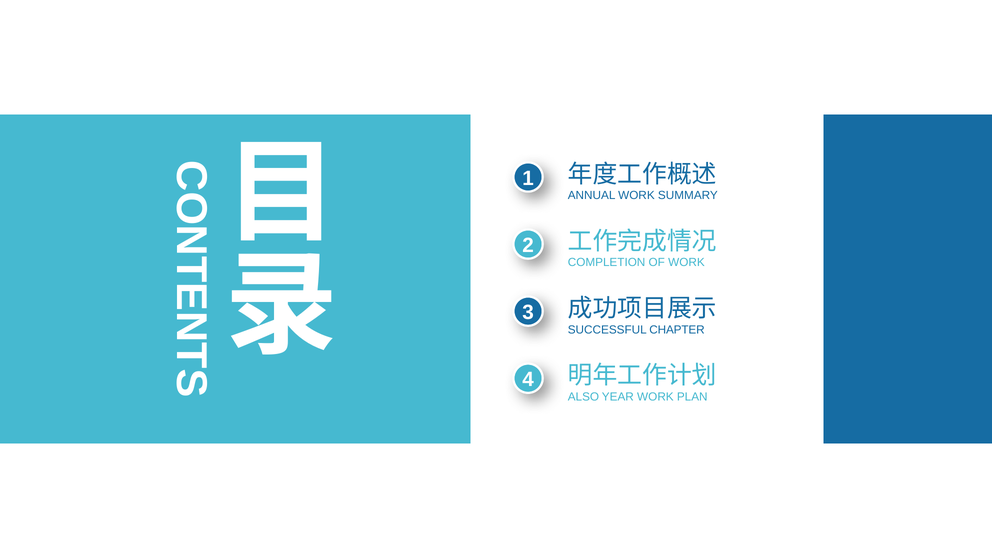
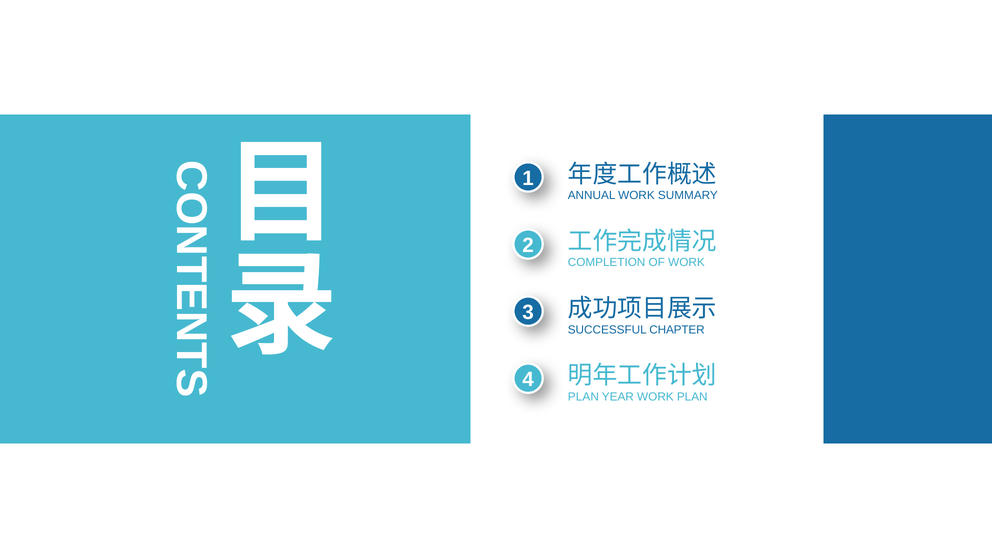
ALSO: ALSO -> PLAN (583, 397)
